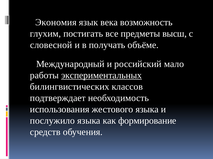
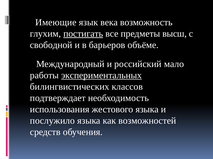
Экономия: Экономия -> Имеющие (56, 22)
постигать underline: none -> present (83, 34)
словесной: словесной -> свободной (51, 45)
получать: получать -> барьеров (107, 45)
формирование: формирование -> возможностей (147, 121)
